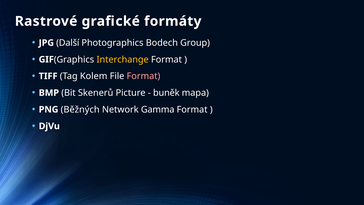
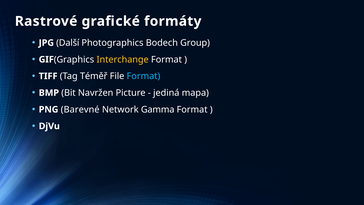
Kolem: Kolem -> Téměř (94, 76)
Format colour: pink -> light blue (143, 76)
Skenerů: Skenerů -> Navržen (96, 93)
buněk: buněk -> jediná (166, 93)
Běžných: Běžných -> Barevné (80, 109)
